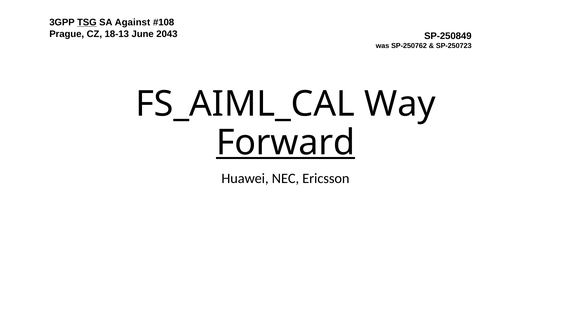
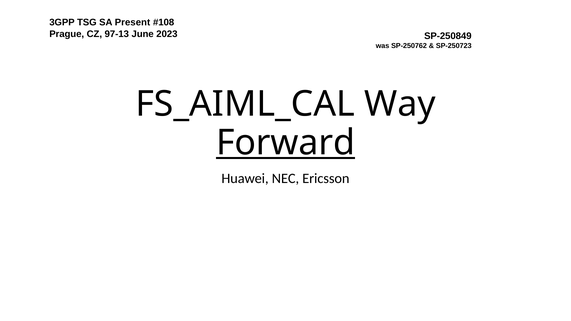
TSG underline: present -> none (87, 22)
Against: Against -> Present (133, 22)
18-13: 18-13 -> 97-13 (117, 34)
2043: 2043 -> 2023 (167, 34)
